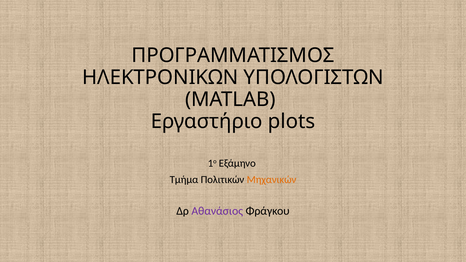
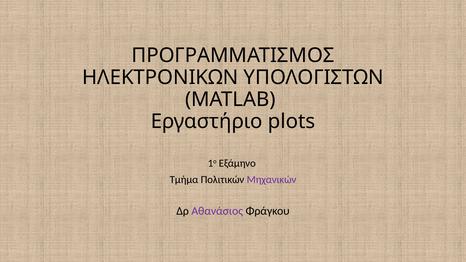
Μηχανικών colour: orange -> purple (271, 180)
